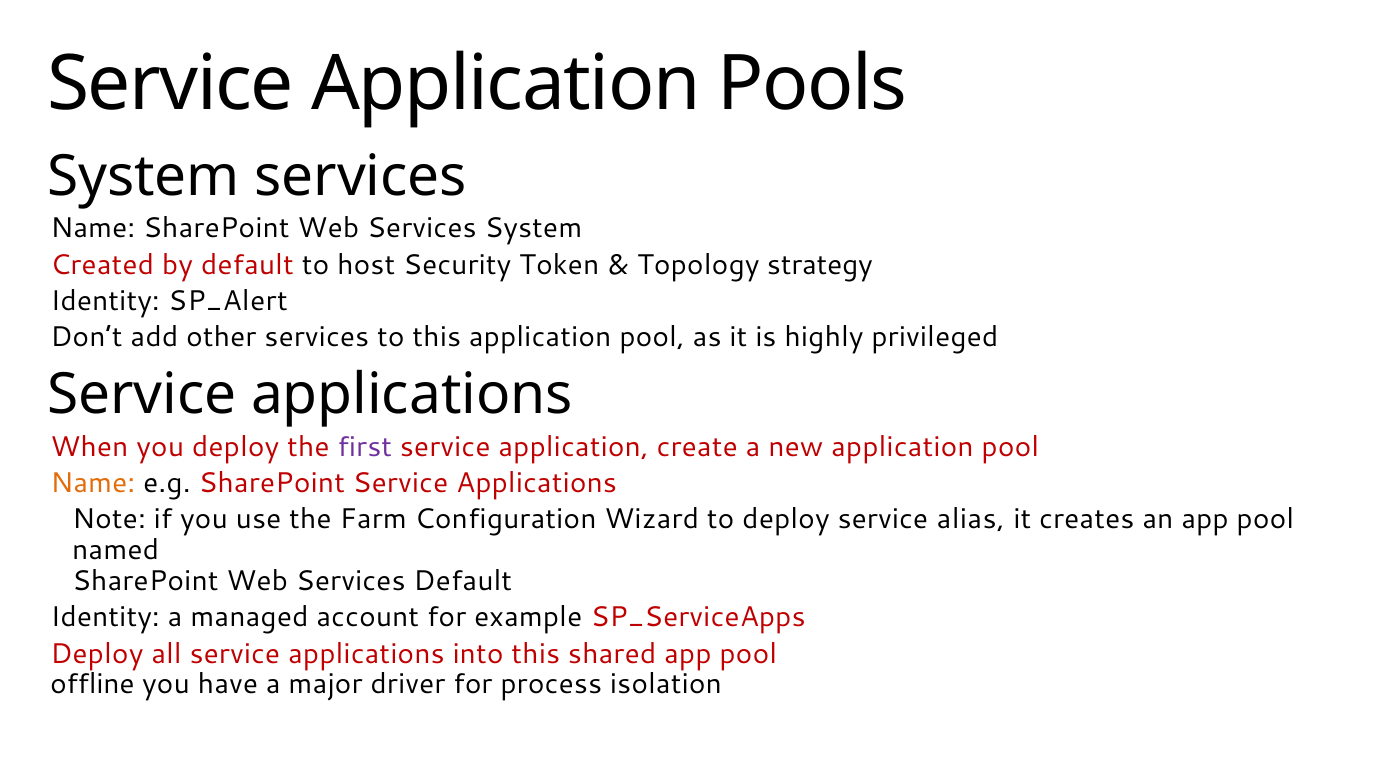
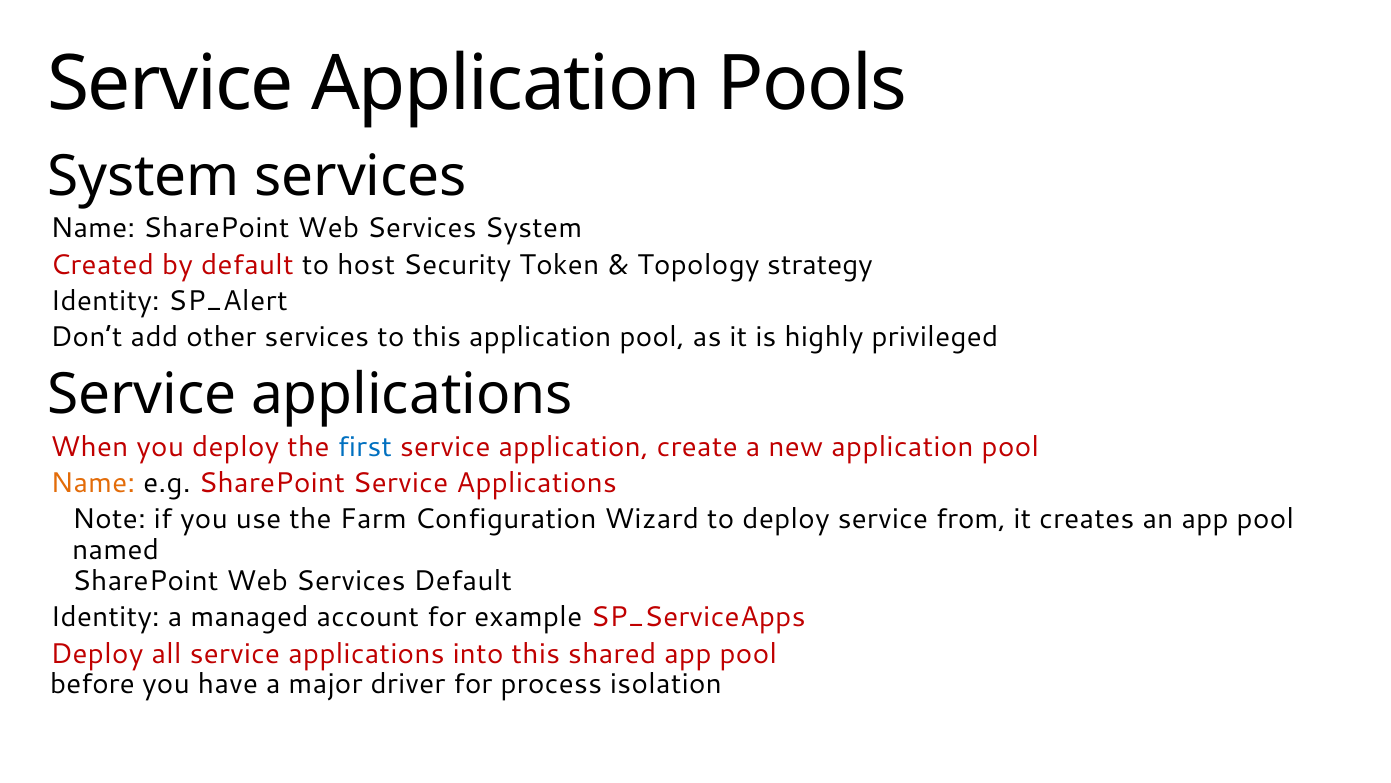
first colour: purple -> blue (365, 446)
alias: alias -> from (971, 519)
offline: offline -> before (92, 684)
